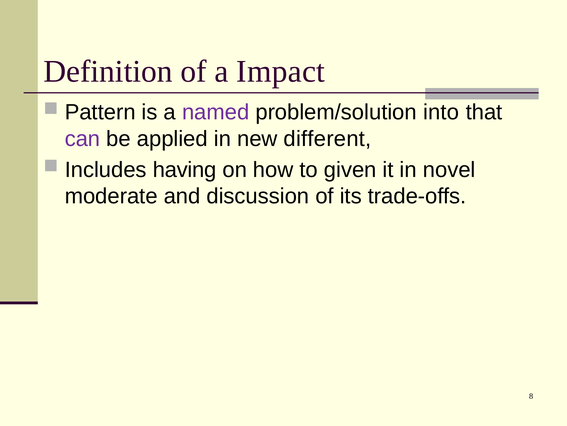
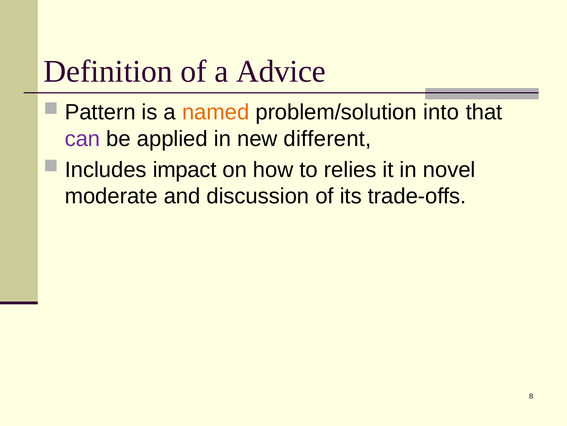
Impact: Impact -> Advice (281, 71)
named colour: purple -> orange (216, 112)
having: having -> impact (185, 169)
given: given -> relies (350, 169)
